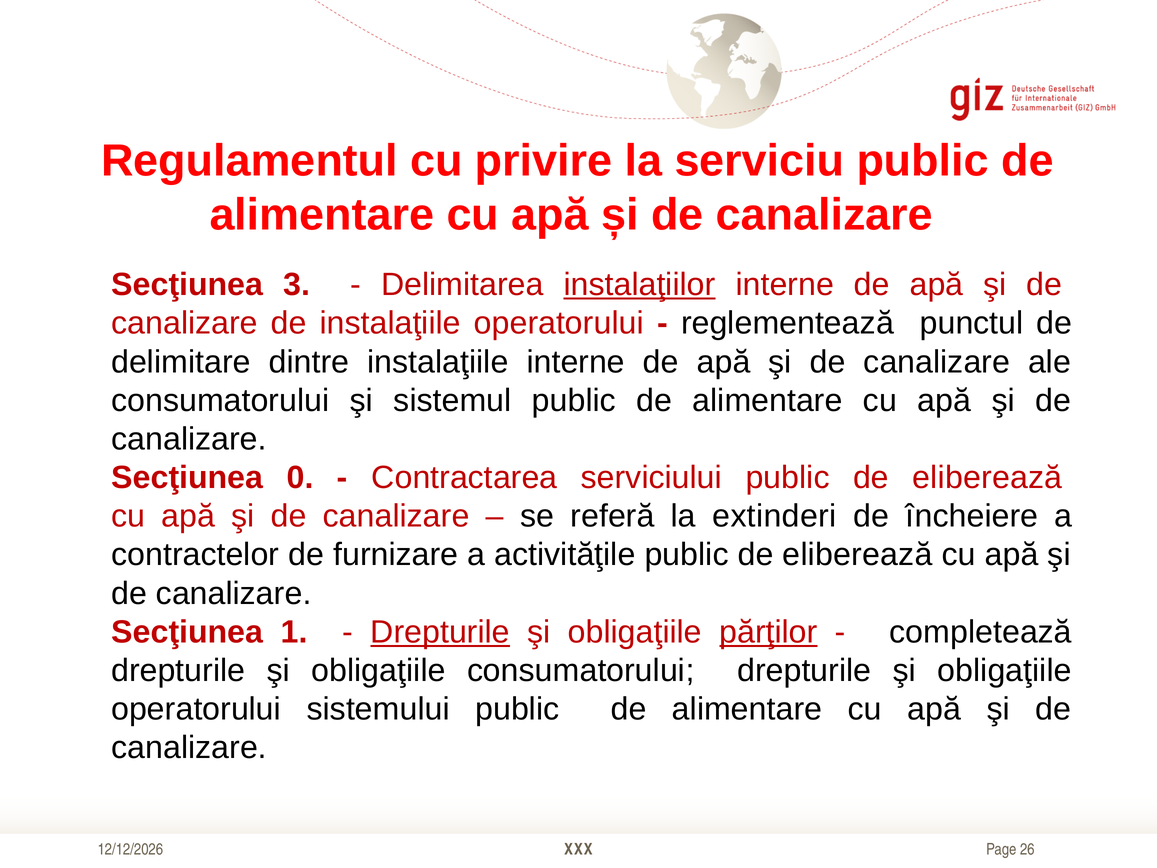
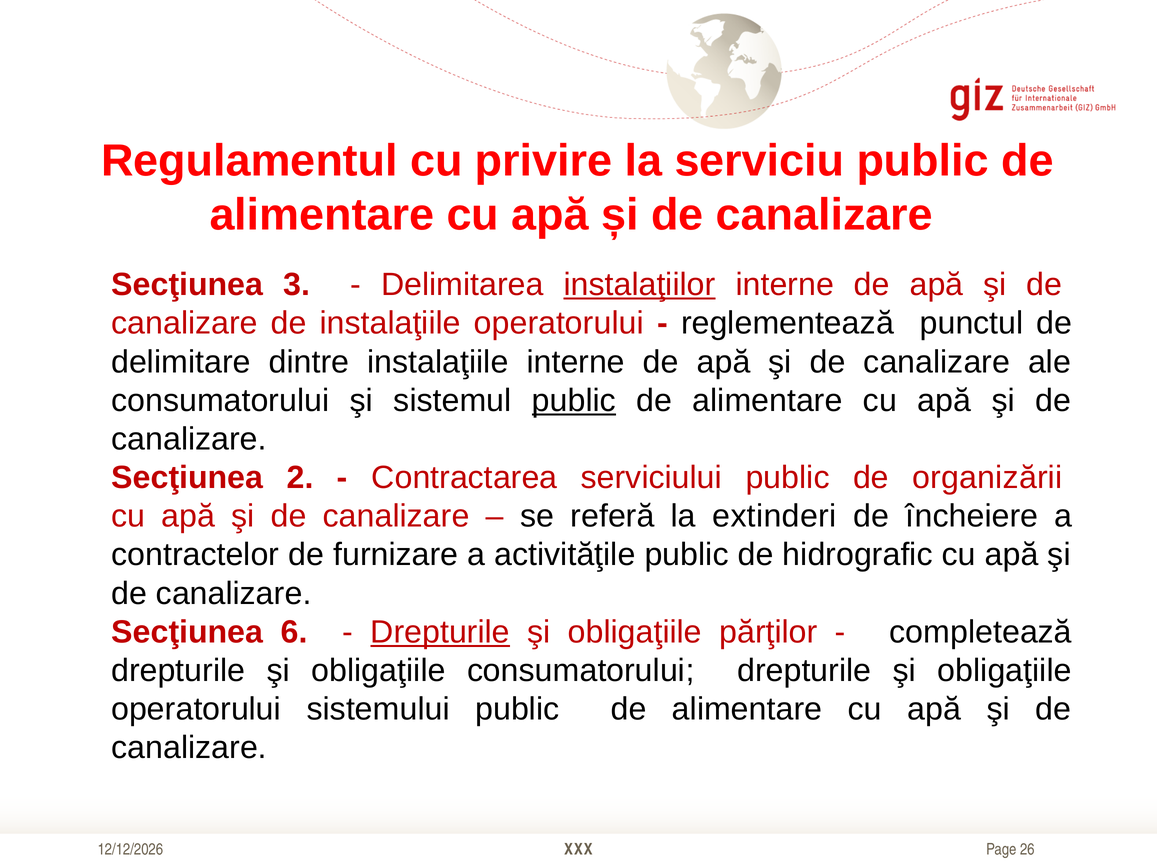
public underline: none -> present (574, 400)
0: 0 -> 2 (300, 478)
serviciului public de eliberează: eliberează -> organizării (987, 478)
eliberează: eliberează -> hidrografic (858, 555)
1: 1 -> 6 (294, 632)
părţilor underline: present -> none (768, 632)
